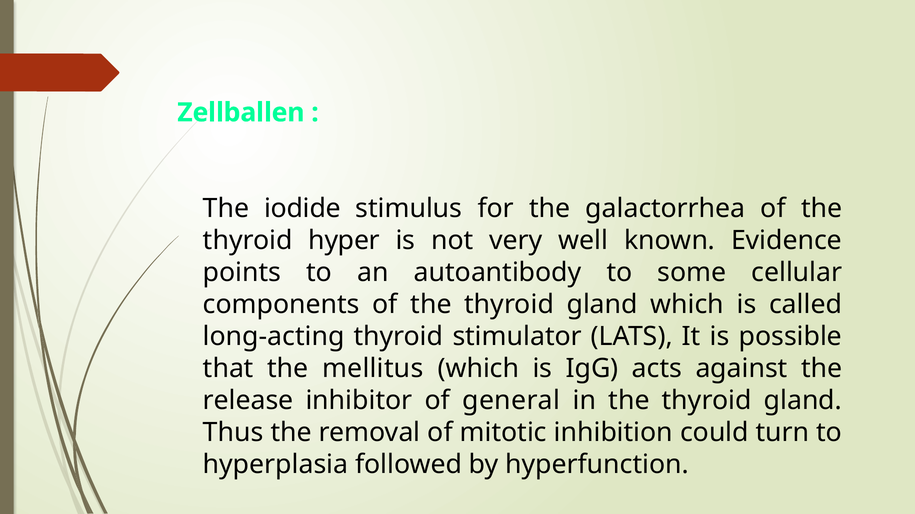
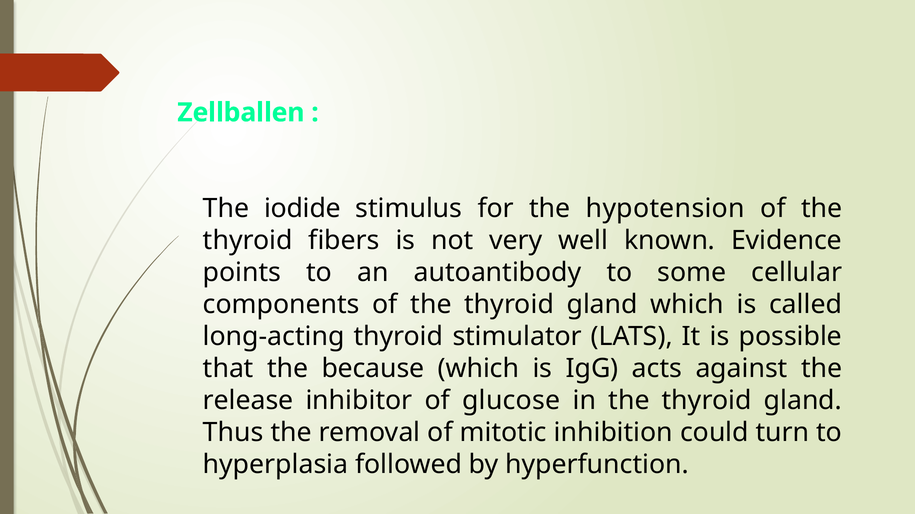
galactorrhea: galactorrhea -> hypotension (665, 209)
hyper: hyper -> fibers (344, 241)
mellitus: mellitus -> because (373, 369)
general: general -> glucose (511, 401)
